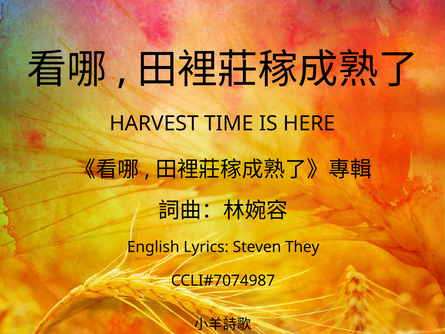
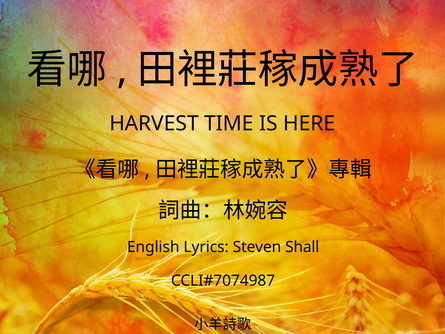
They: They -> Shall (302, 247)
